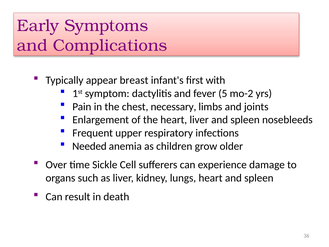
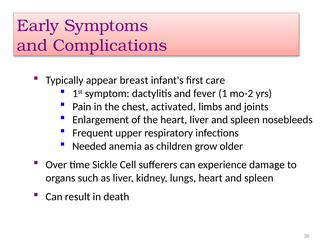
with: with -> care (215, 80)
5: 5 -> 1 (223, 93)
necessary: necessary -> activated (173, 107)
